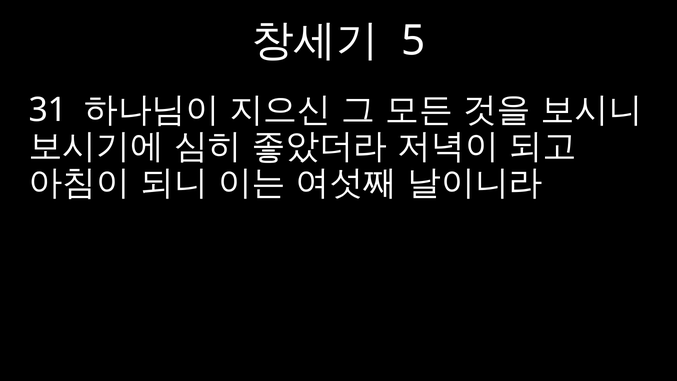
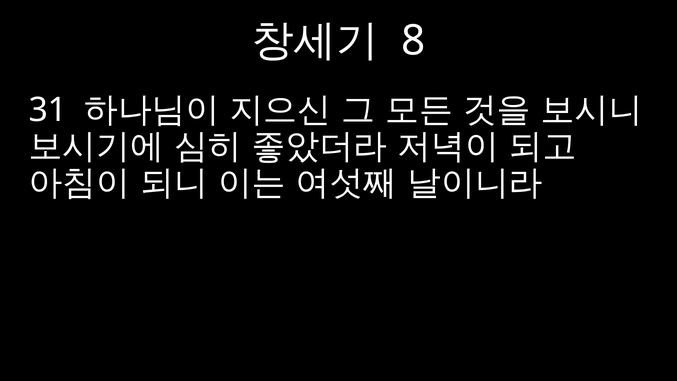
5: 5 -> 8 (413, 41)
